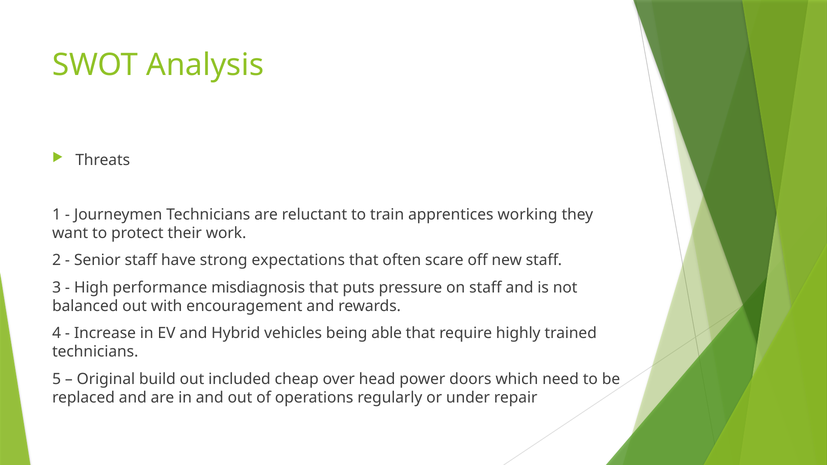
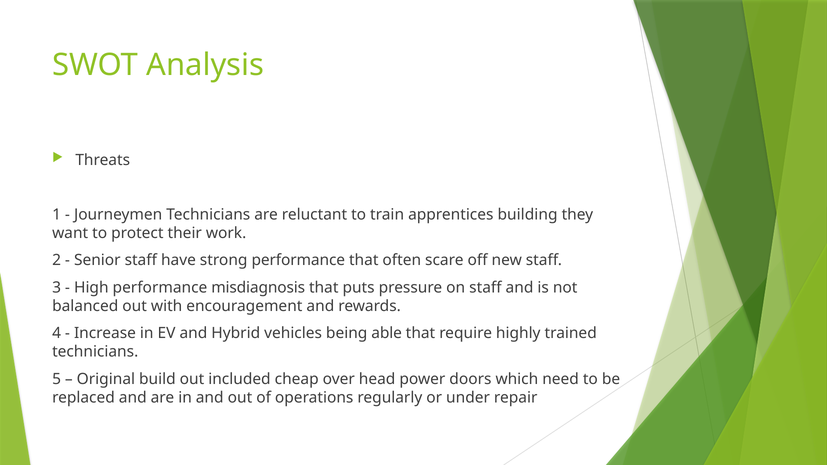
working: working -> building (528, 215)
strong expectations: expectations -> performance (298, 260)
